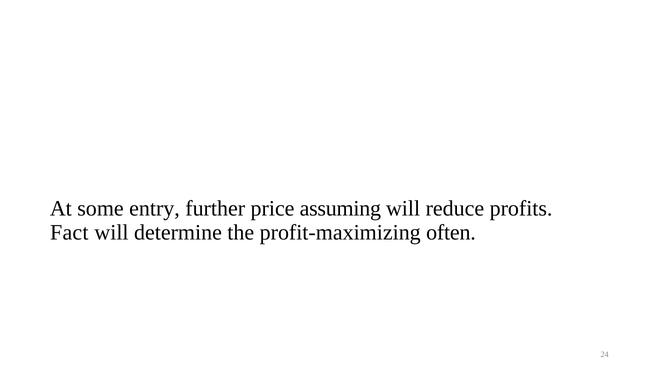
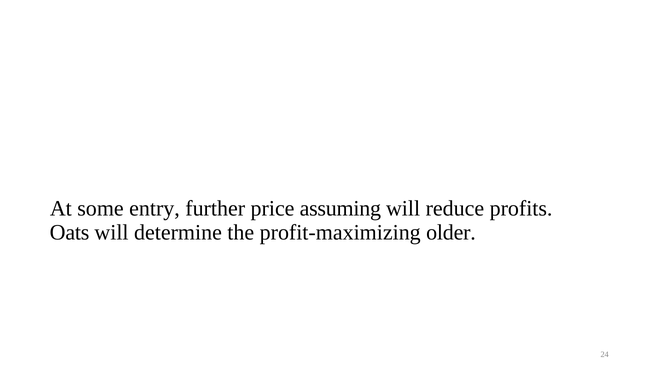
Fact: Fact -> Oats (70, 232)
often: often -> older (451, 232)
